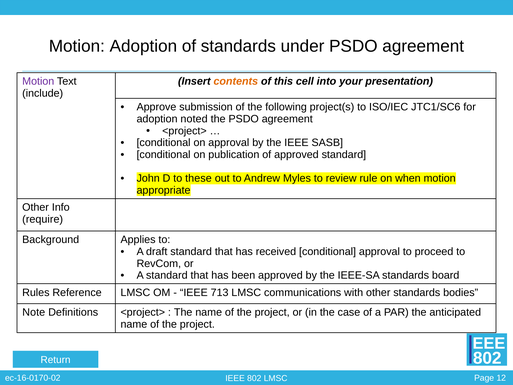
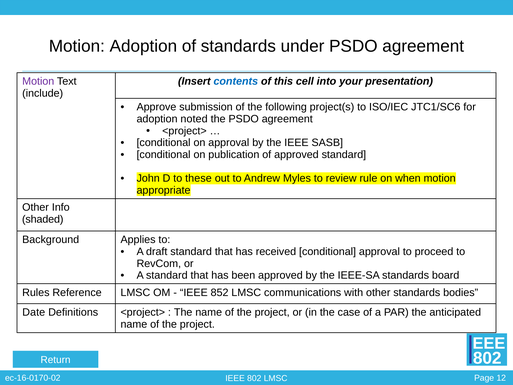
contents colour: orange -> blue (236, 81)
require: require -> shaded (43, 219)
713: 713 -> 852 (220, 292)
Note: Note -> Date (34, 312)
